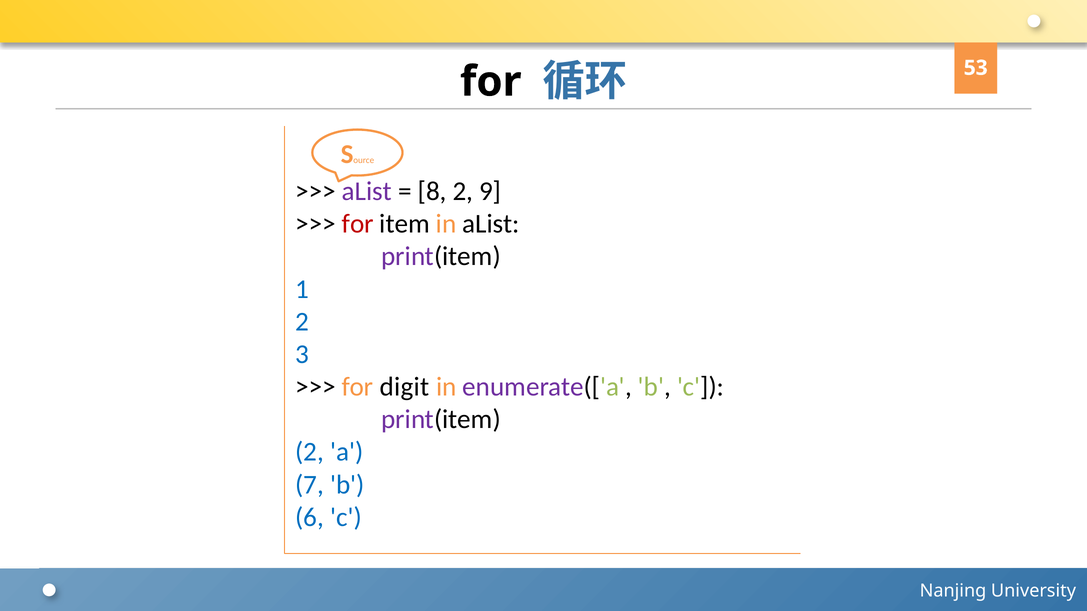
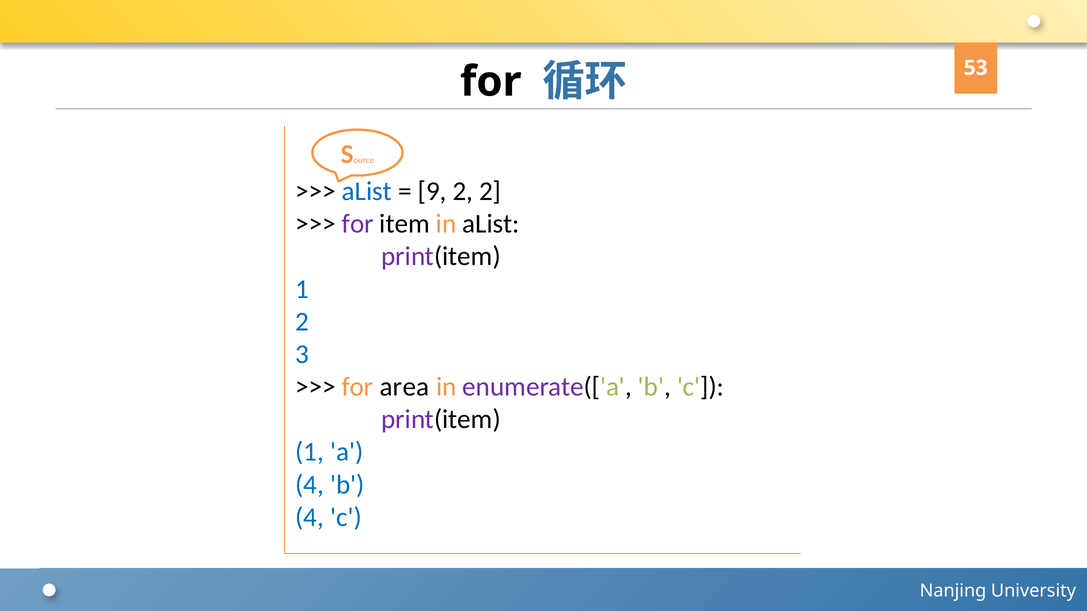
aList colour: purple -> blue (367, 191)
8: 8 -> 9 (432, 191)
2 9: 9 -> 2 (490, 191)
for colour: red -> purple (358, 224)
digit: digit -> area (404, 387)
2: 2 -> 1 (310, 452)
7: 7 -> 4 (310, 485)
6: 6 -> 4 (310, 518)
